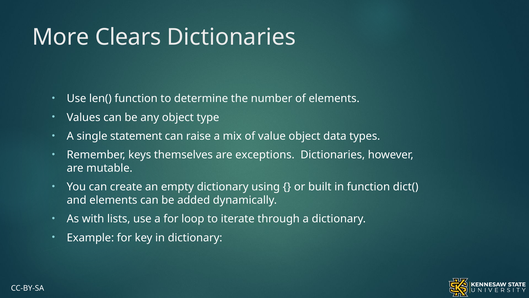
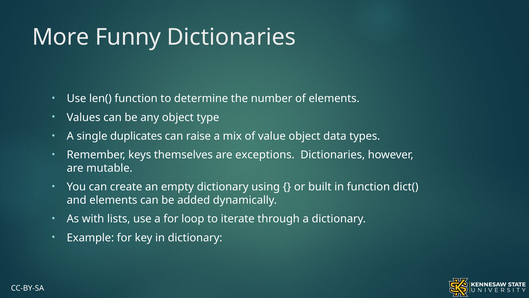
Clears: Clears -> Funny (128, 37)
statement: statement -> duplicates (136, 136)
